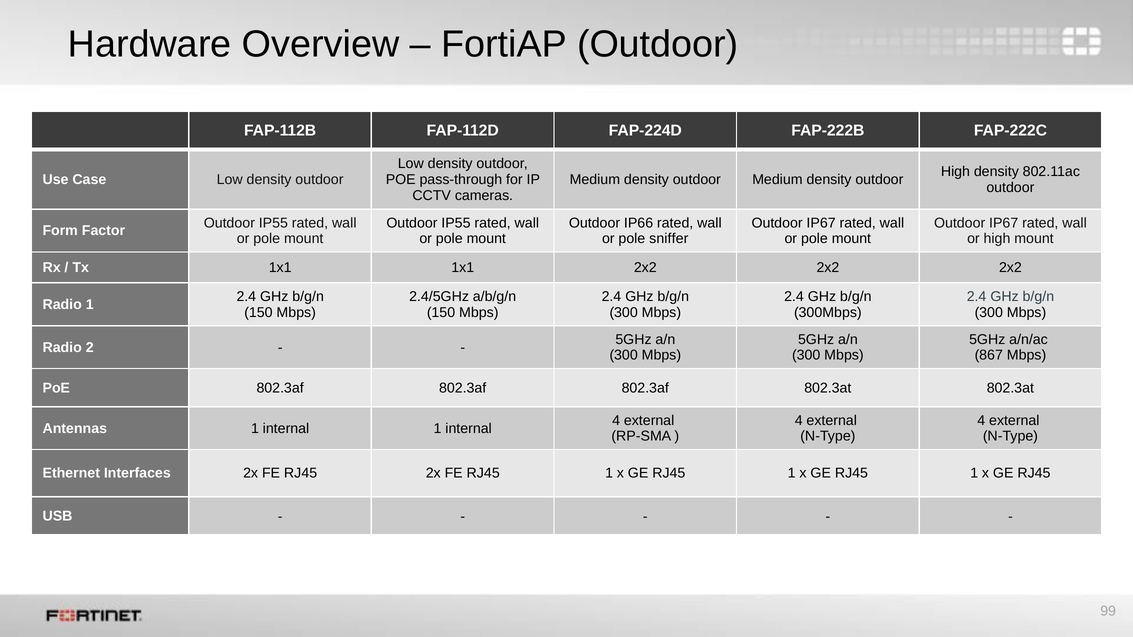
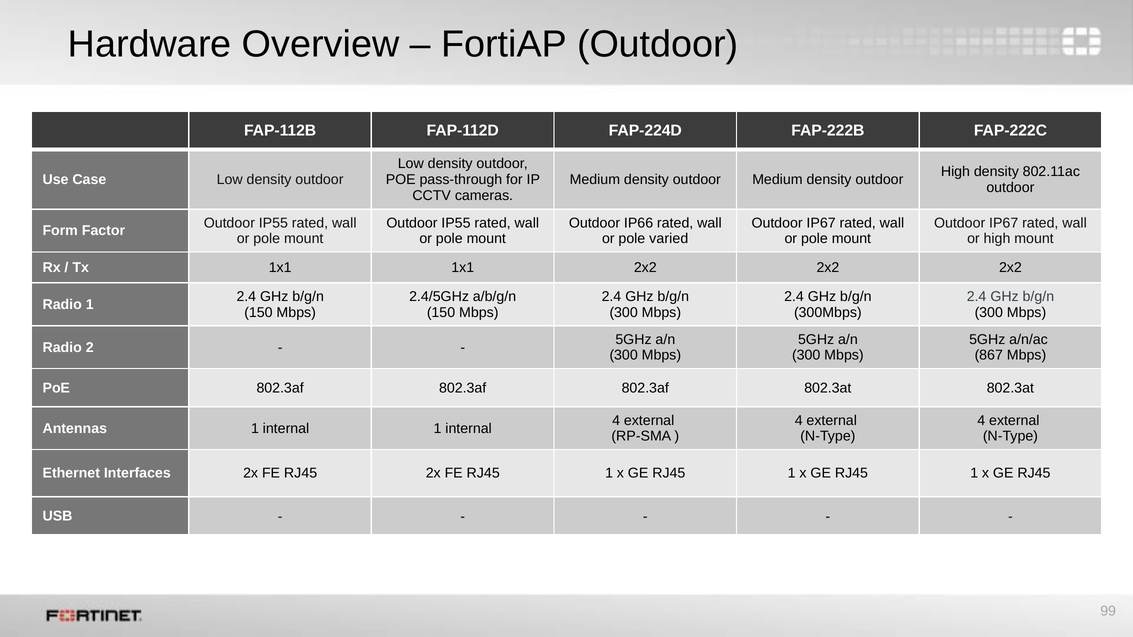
sniffer: sniffer -> varied (669, 239)
